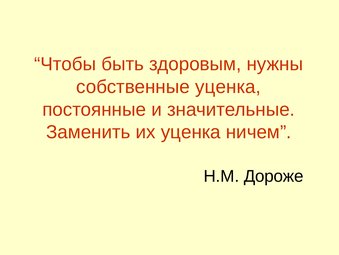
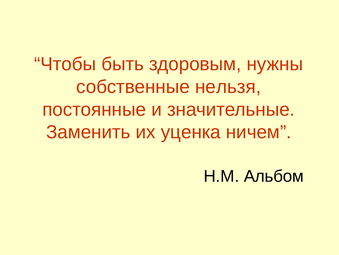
собственные уценка: уценка -> нельзя (228, 87)
Дороже: Дороже -> Альбом (274, 176)
